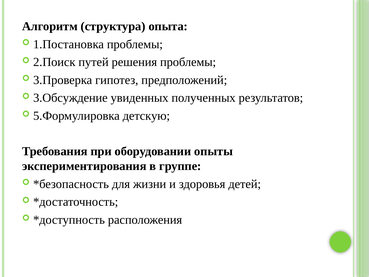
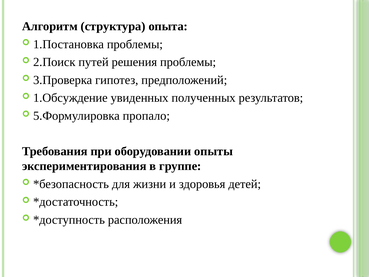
3.Обсуждение: 3.Обсуждение -> 1.Обсуждение (70, 98)
детскую: детскую -> пропало (146, 116)
